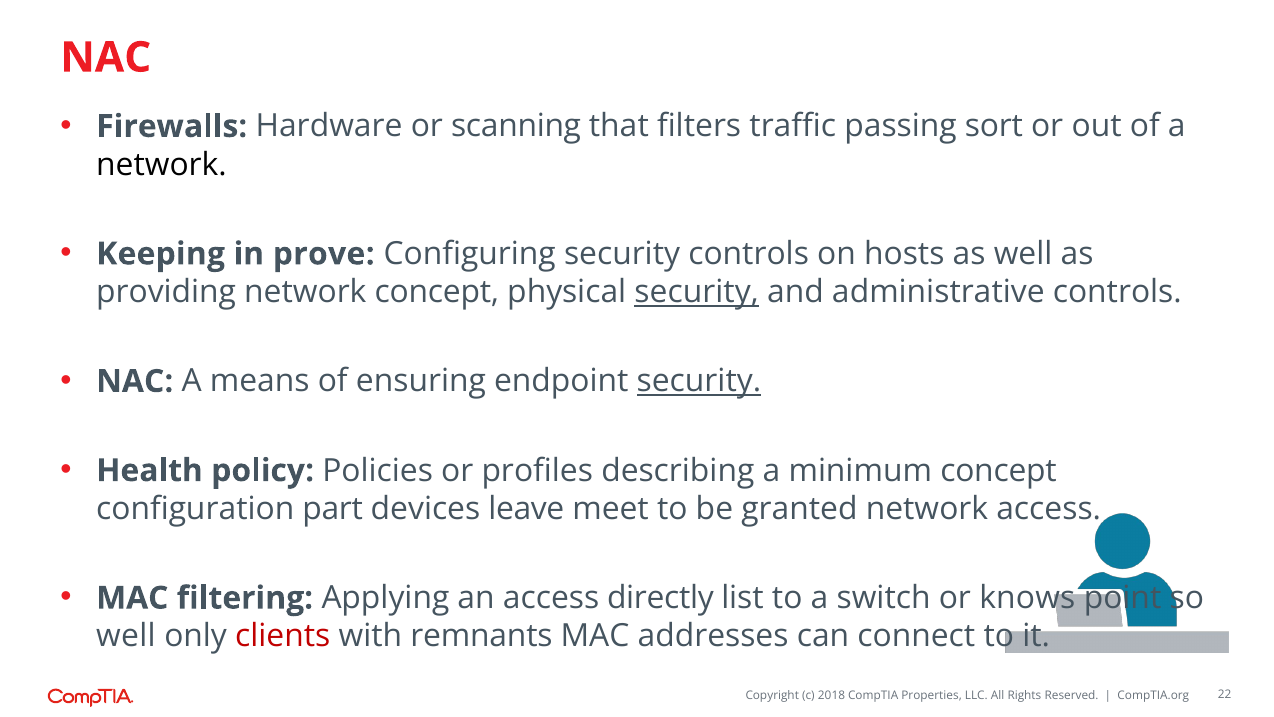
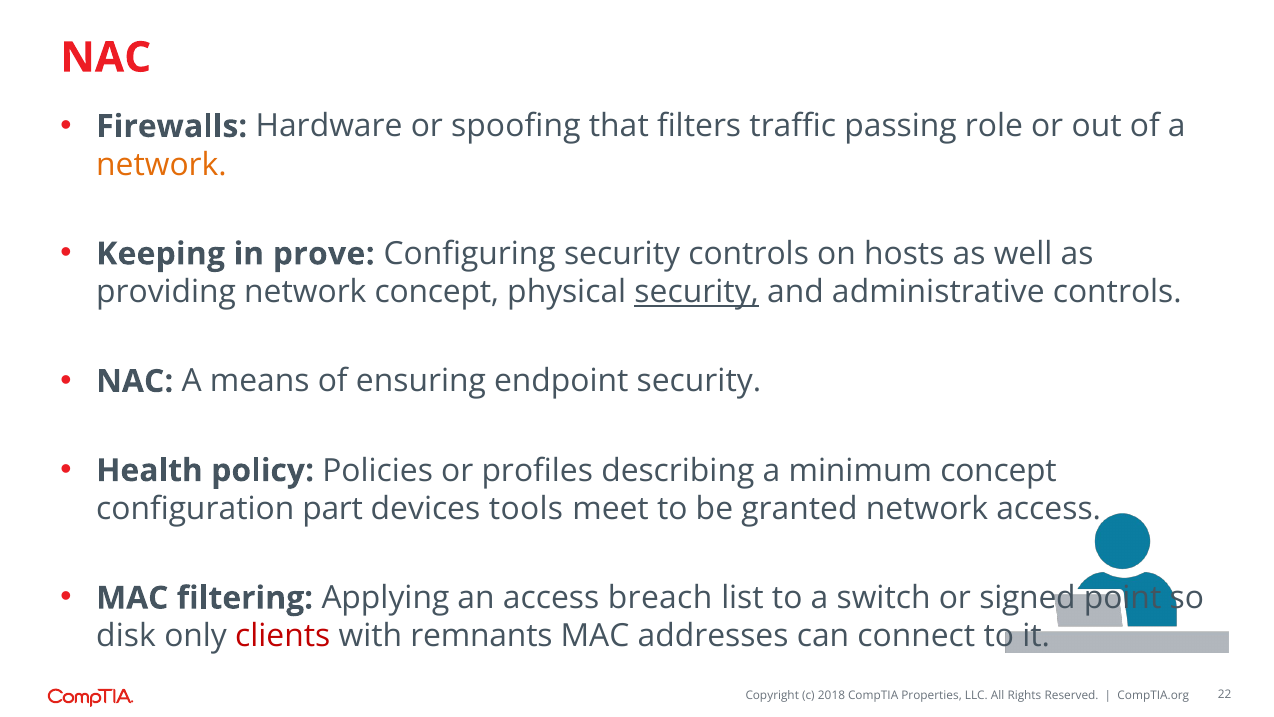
scanning: scanning -> spoofing (516, 126)
sort: sort -> role (994, 126)
network colour: black -> orange (161, 165)
security underline: present -> none (699, 381)
leave: leave -> tools (526, 509)
directly: directly -> breach (660, 598)
knows: knows -> signed (1027, 598)
well: well -> disk (126, 636)
